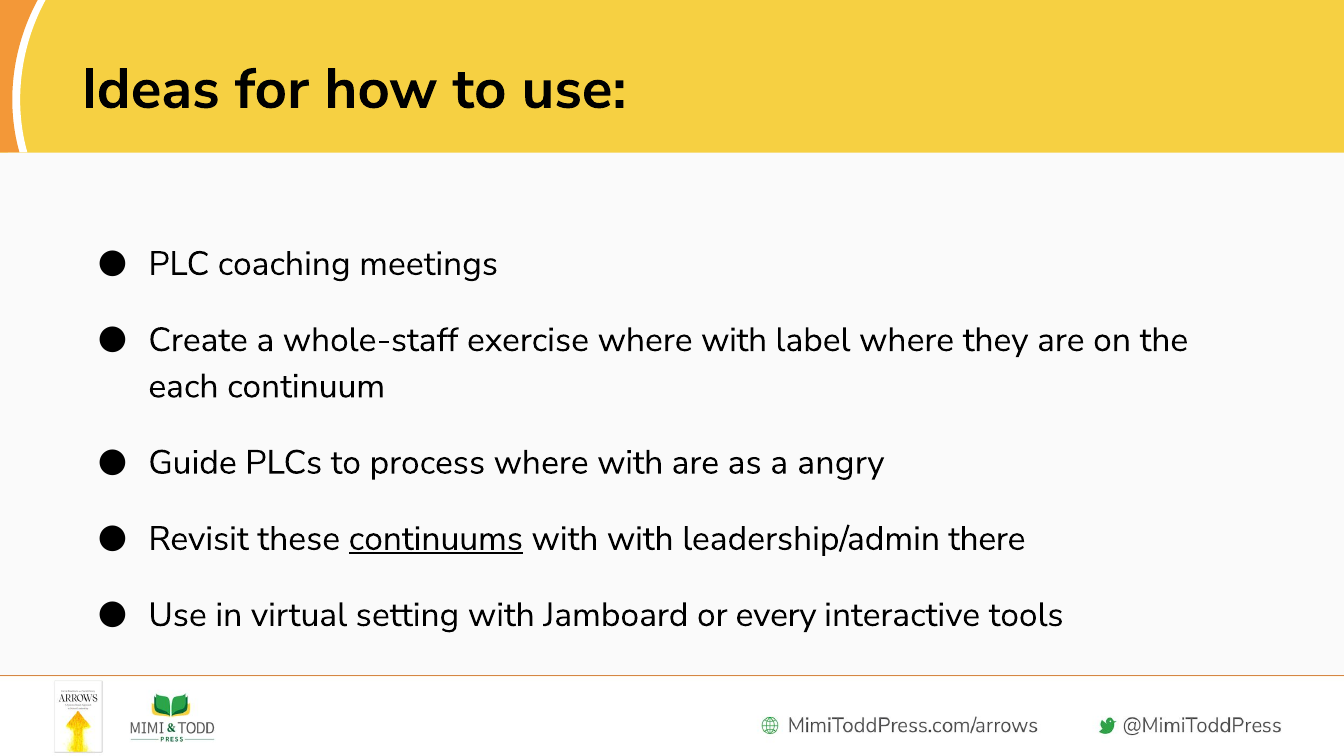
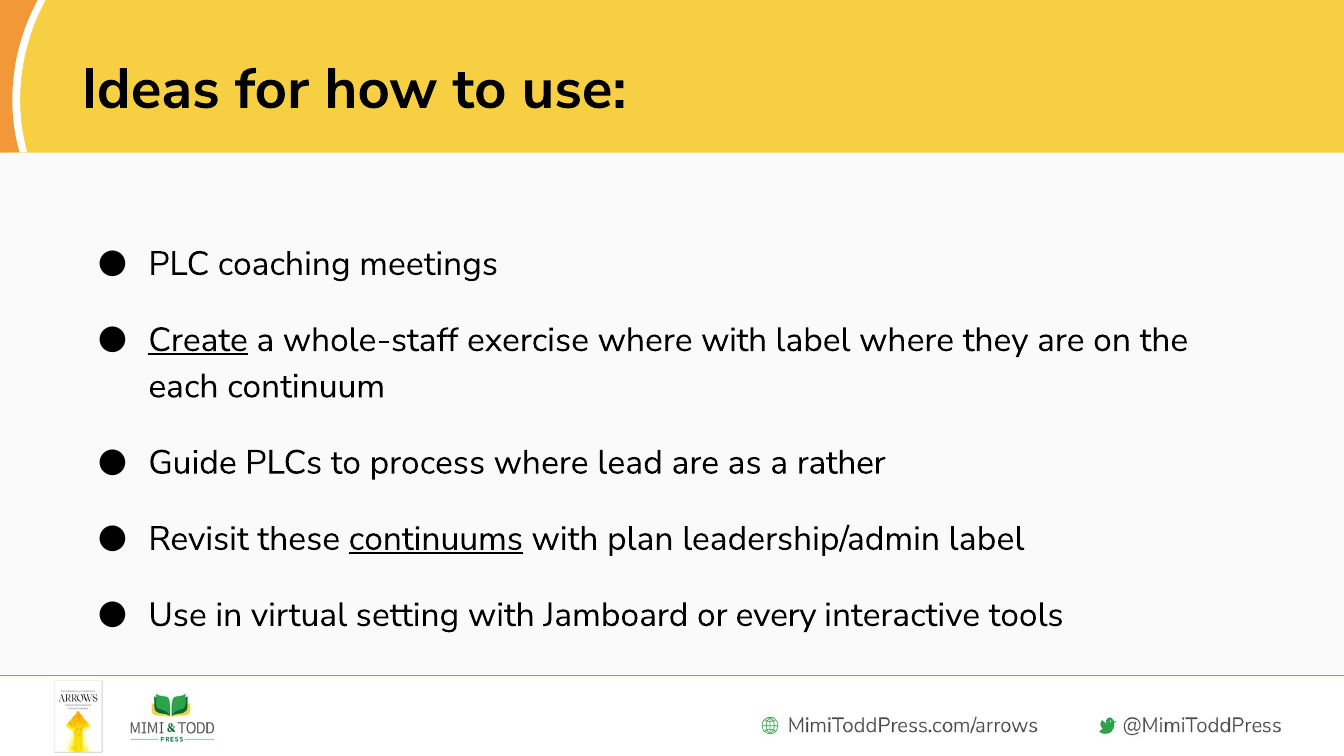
Create underline: none -> present (198, 340)
process where with: with -> lead (630, 463)
angry: angry -> rather (841, 463)
with with: with -> plan (640, 539)
leadership/admin there: there -> label (987, 539)
